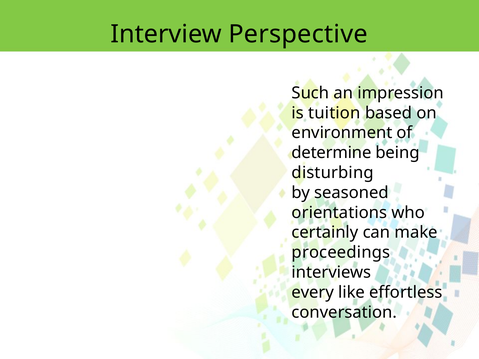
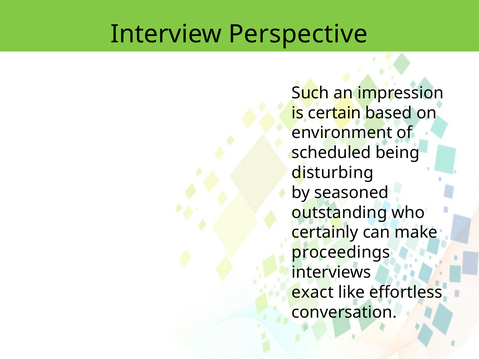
tuition: tuition -> certain (335, 113)
determine: determine -> scheduled (331, 153)
orientations: orientations -> outstanding (339, 213)
every: every -> exact (313, 293)
